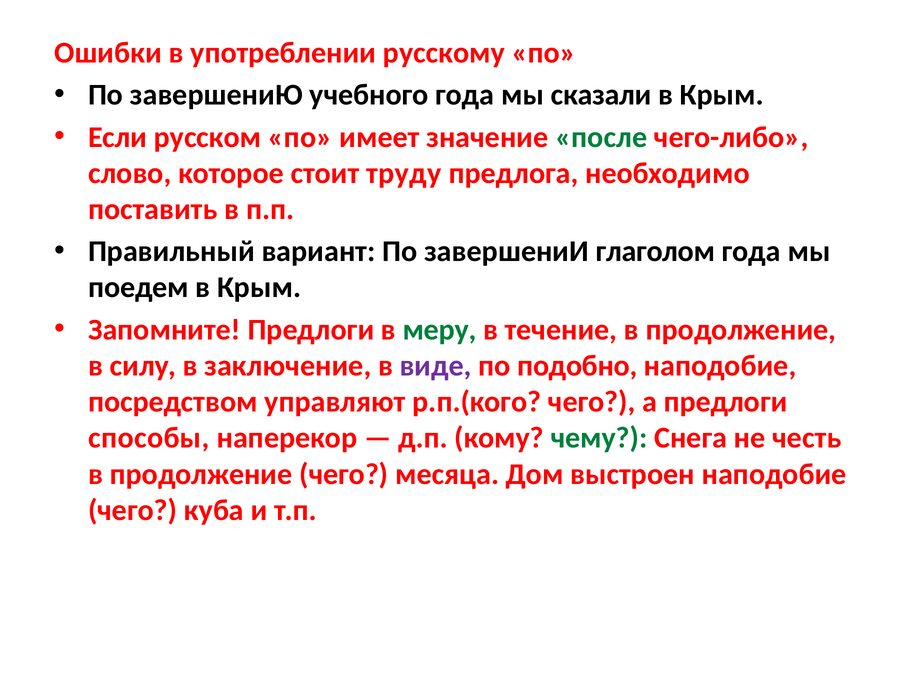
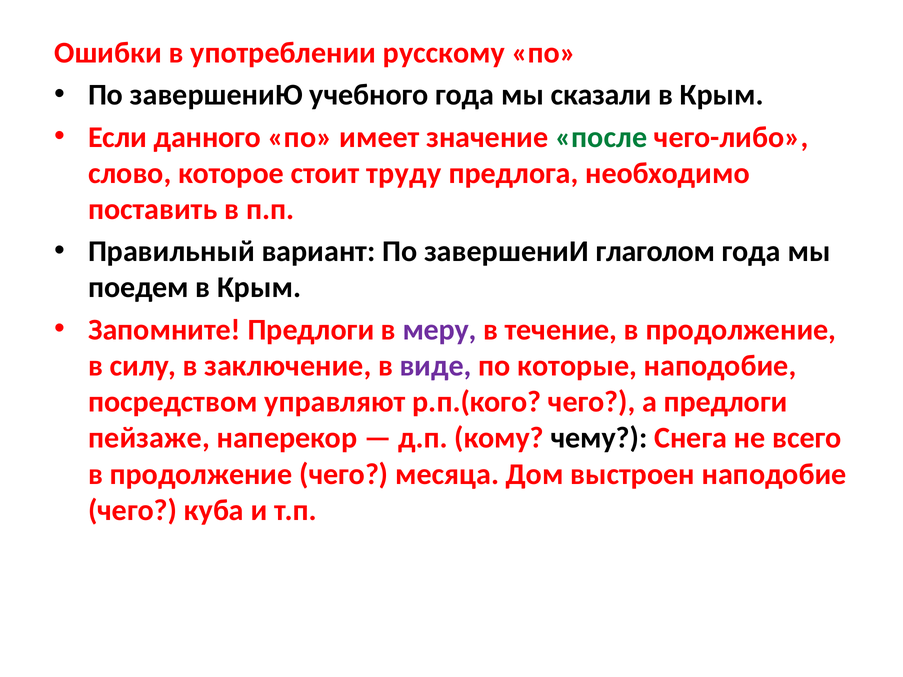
русском: русском -> данного (208, 137)
меру colour: green -> purple (440, 330)
подобно: подобно -> которые (577, 366)
способы: способы -> пейзаже (149, 438)
чему colour: green -> black (599, 438)
честь: честь -> всего (807, 438)
